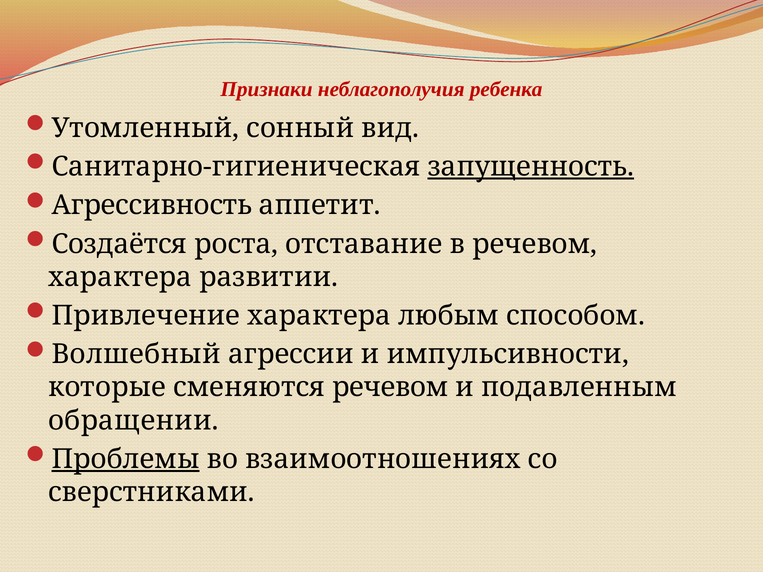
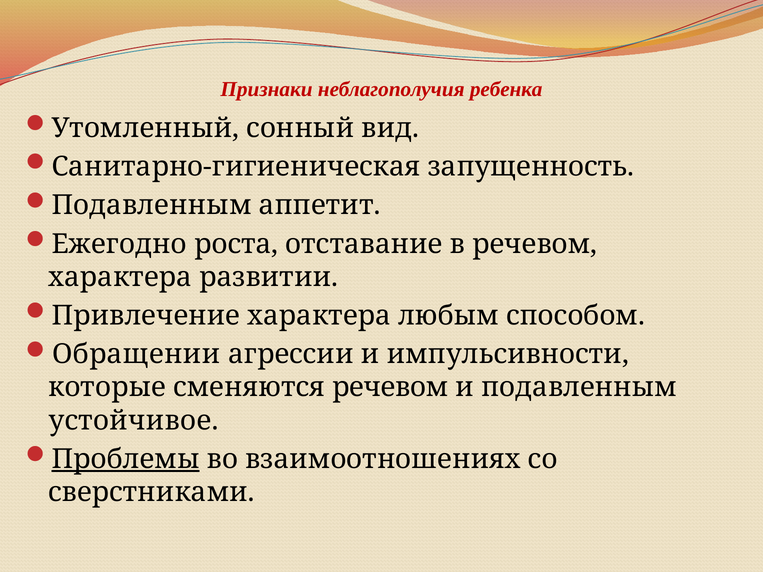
запущенность underline: present -> none (531, 167)
Агрессивность: Агрессивность -> Подавленным (152, 205)
Создаётся: Создаётся -> Ежегодно (119, 244)
Волшебный: Волшебный -> Обращении (136, 354)
обращении: обращении -> устойчивое (134, 421)
